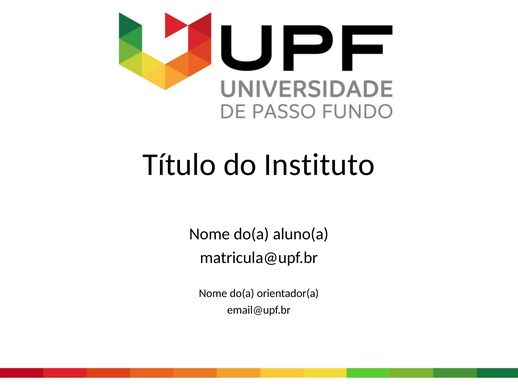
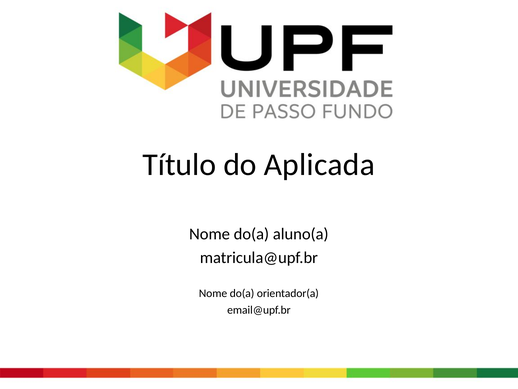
Instituto: Instituto -> Aplicada (319, 165)
